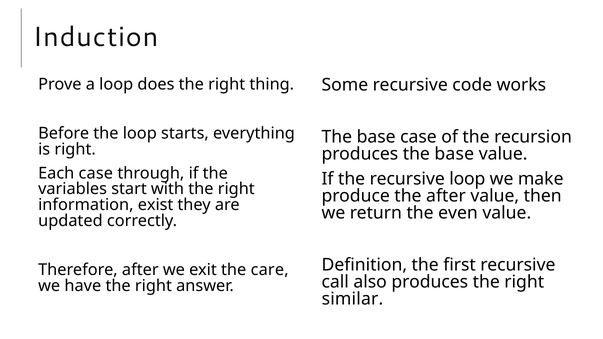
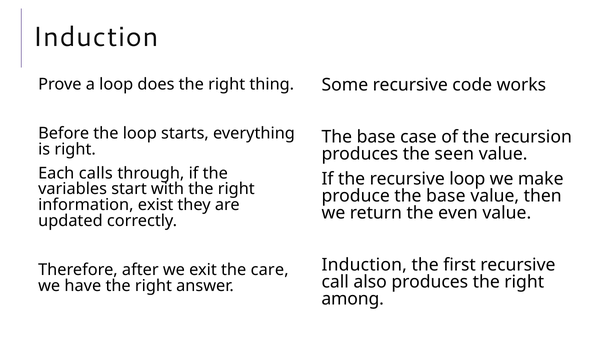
produces the base: base -> seen (454, 154)
Each case: case -> calls (96, 173)
produce the after: after -> base (446, 196)
Definition: Definition -> Induction (364, 265)
similar: similar -> among (353, 299)
